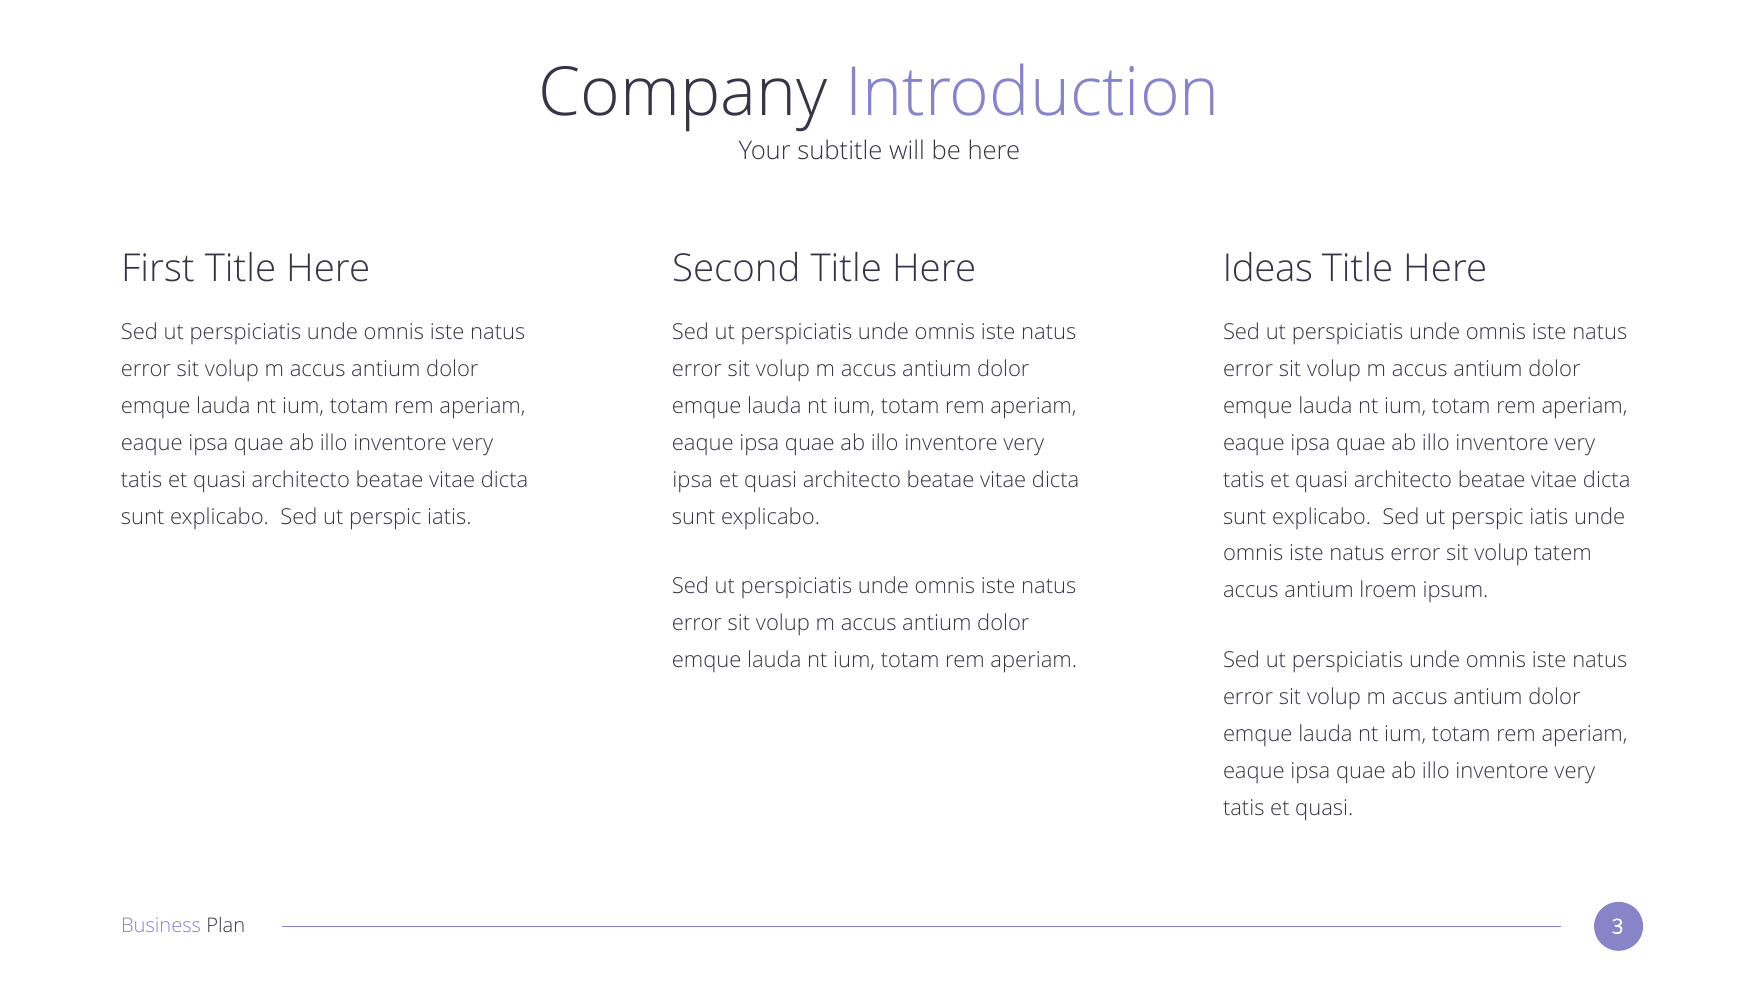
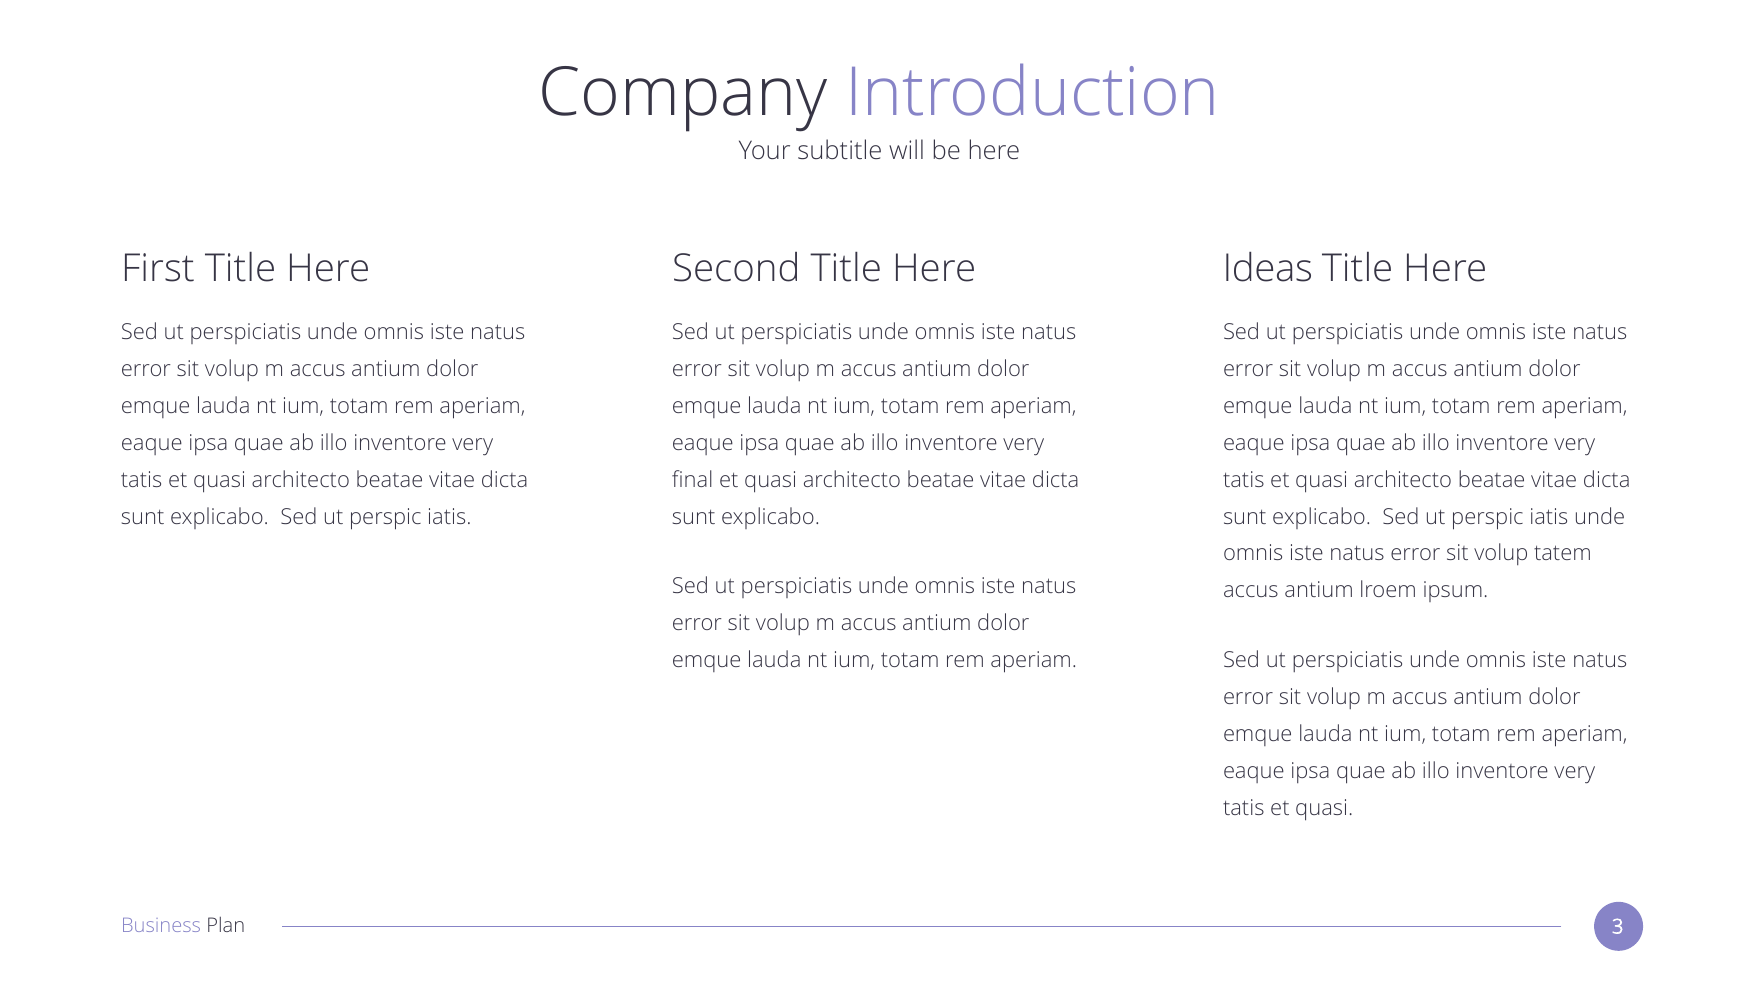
ipsa: ipsa -> final (693, 480)
